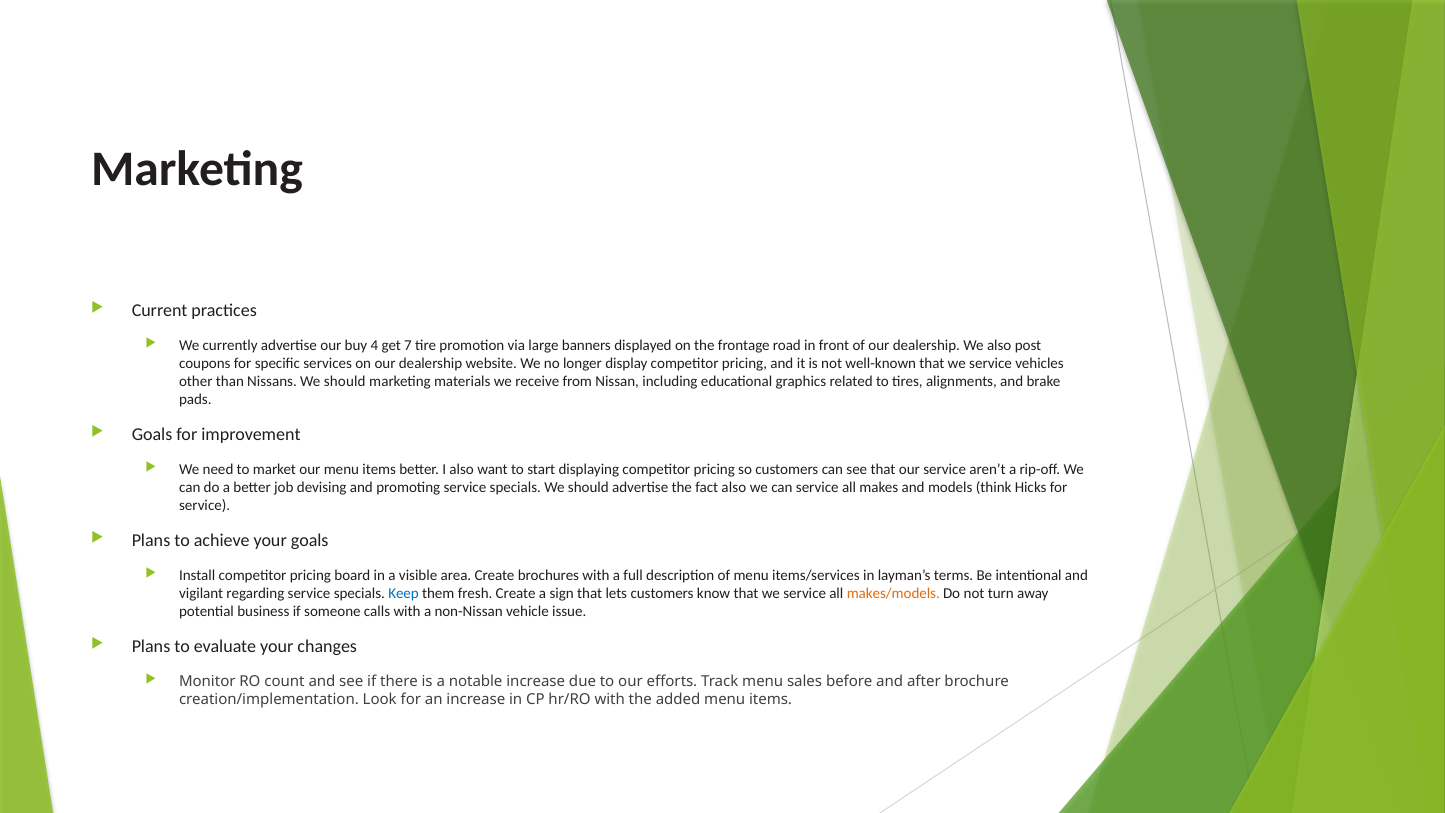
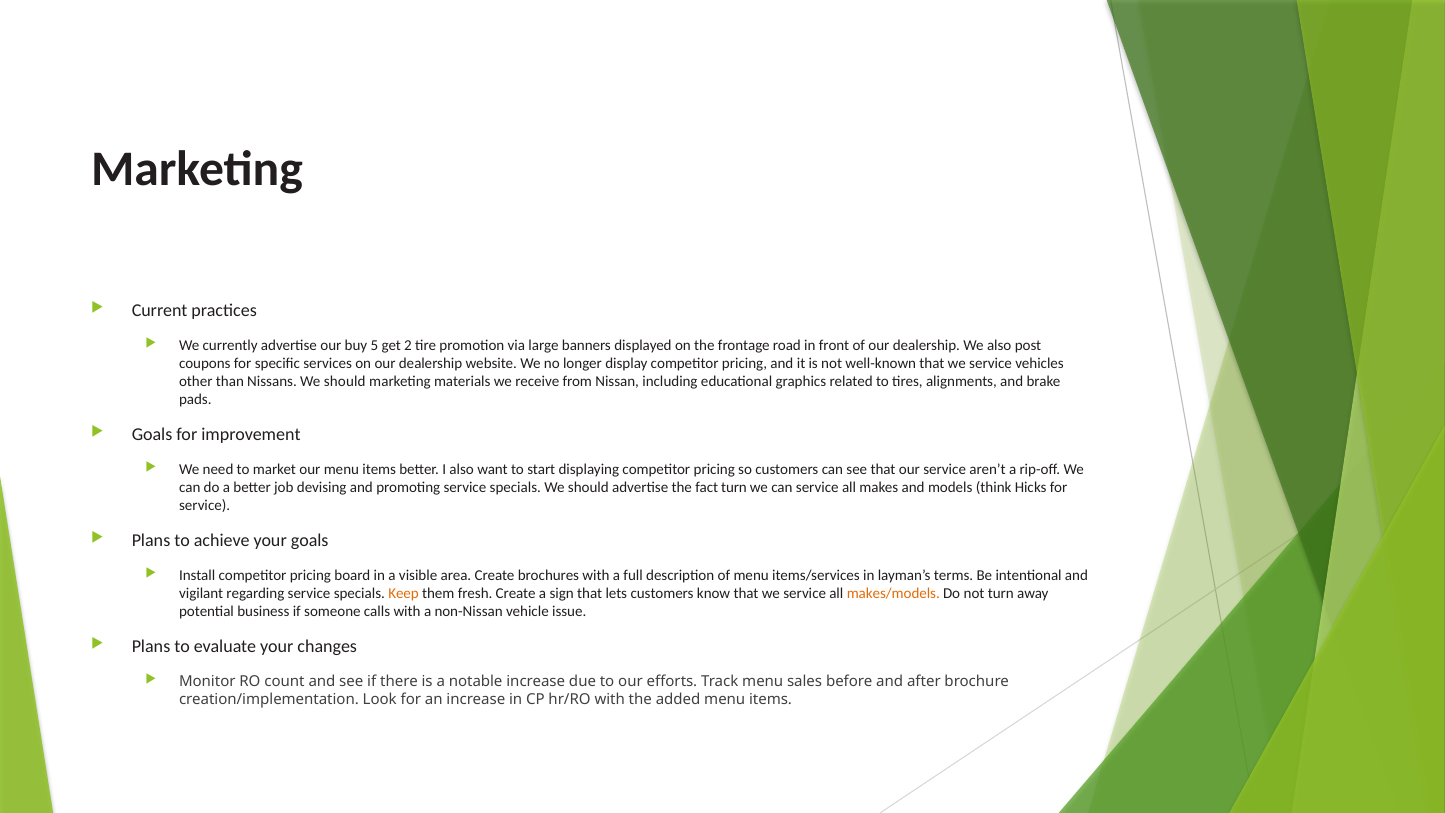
4: 4 -> 5 (374, 345)
7: 7 -> 2 (408, 345)
fact also: also -> turn (734, 487)
Keep colour: blue -> orange (404, 593)
